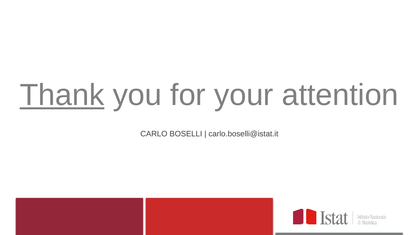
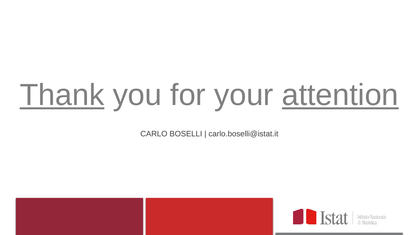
attention underline: none -> present (340, 95)
